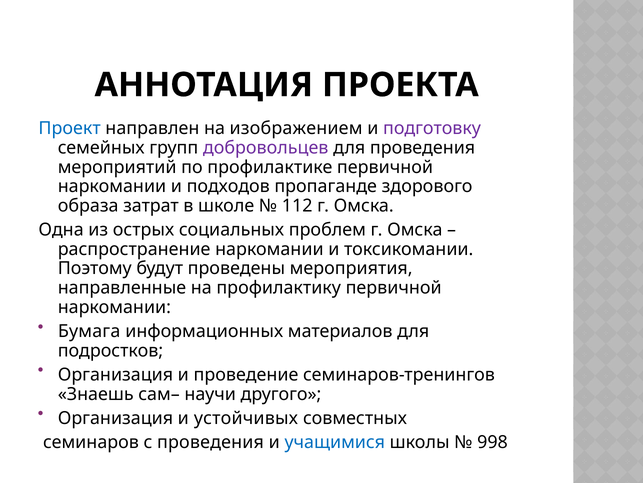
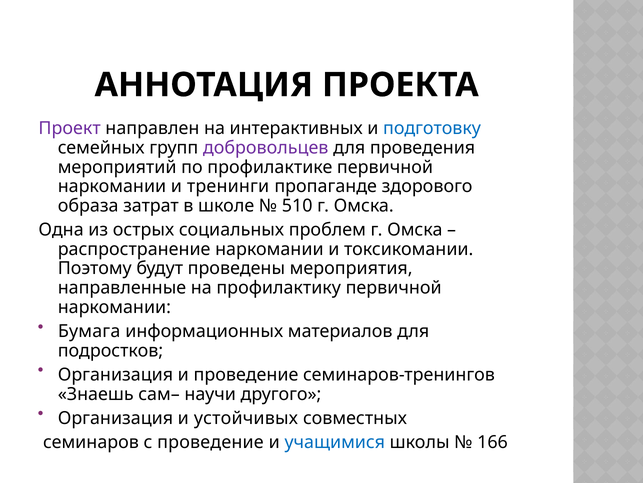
Проект colour: blue -> purple (70, 128)
изображением: изображением -> интерактивных (296, 128)
подготовку colour: purple -> blue (432, 128)
подходов: подходов -> тренинги (228, 186)
112: 112 -> 510 (297, 205)
с проведения: проведения -> проведение (210, 442)
998: 998 -> 166 (492, 442)
